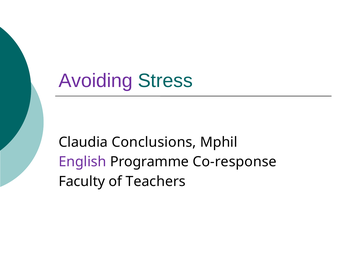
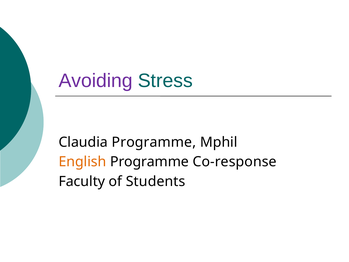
Claudia Conclusions: Conclusions -> Programme (154, 142)
English colour: purple -> orange (82, 162)
Teachers: Teachers -> Students (156, 181)
